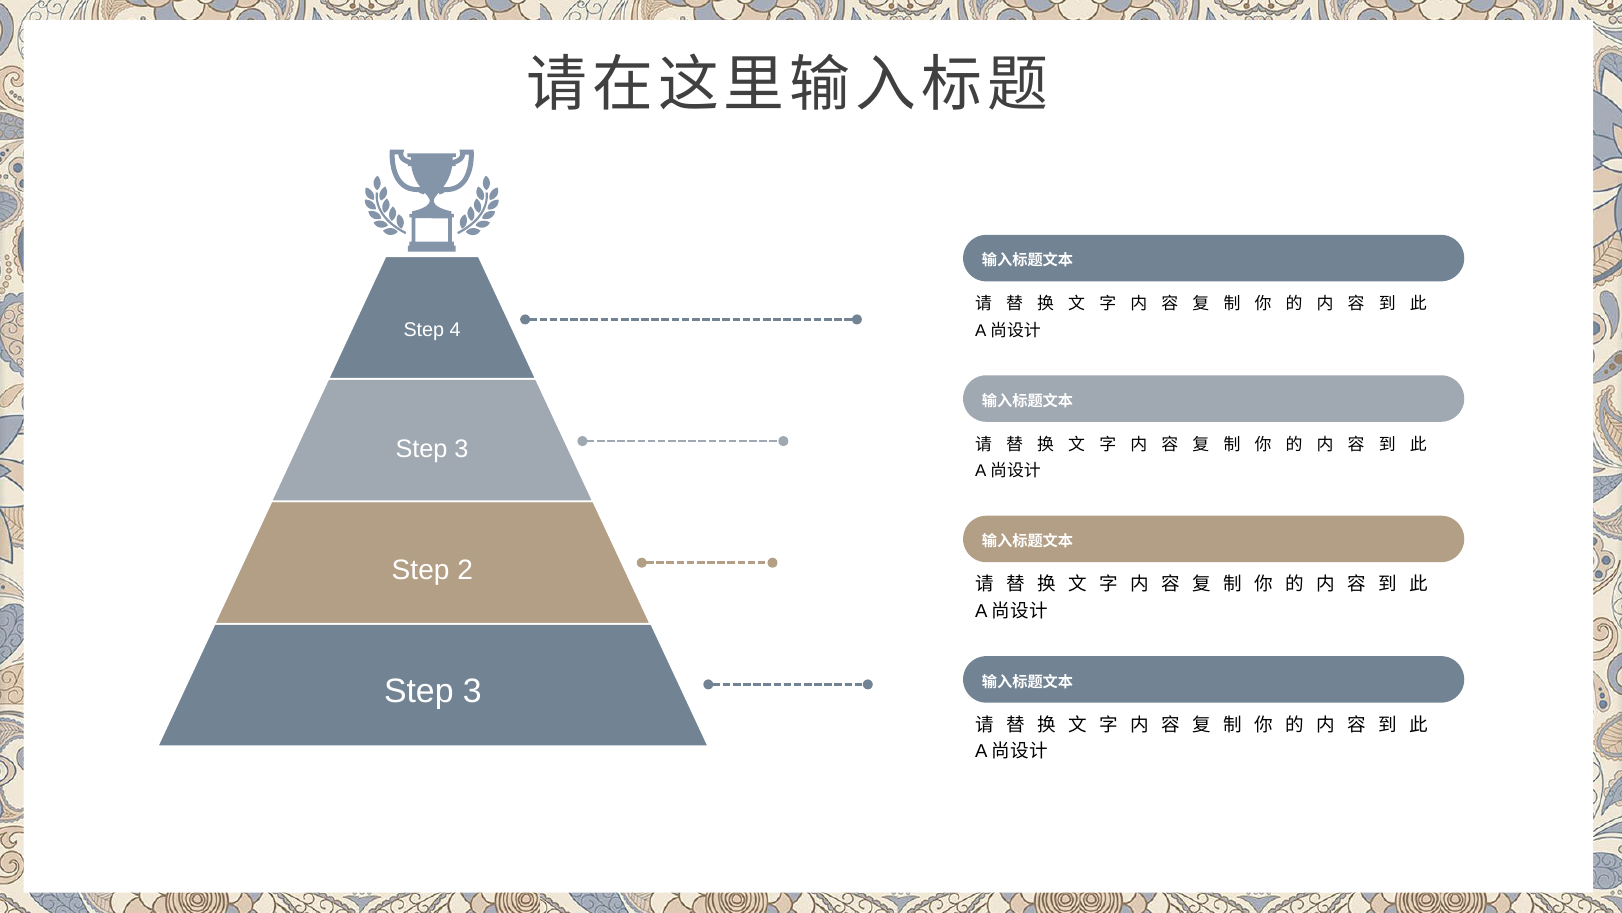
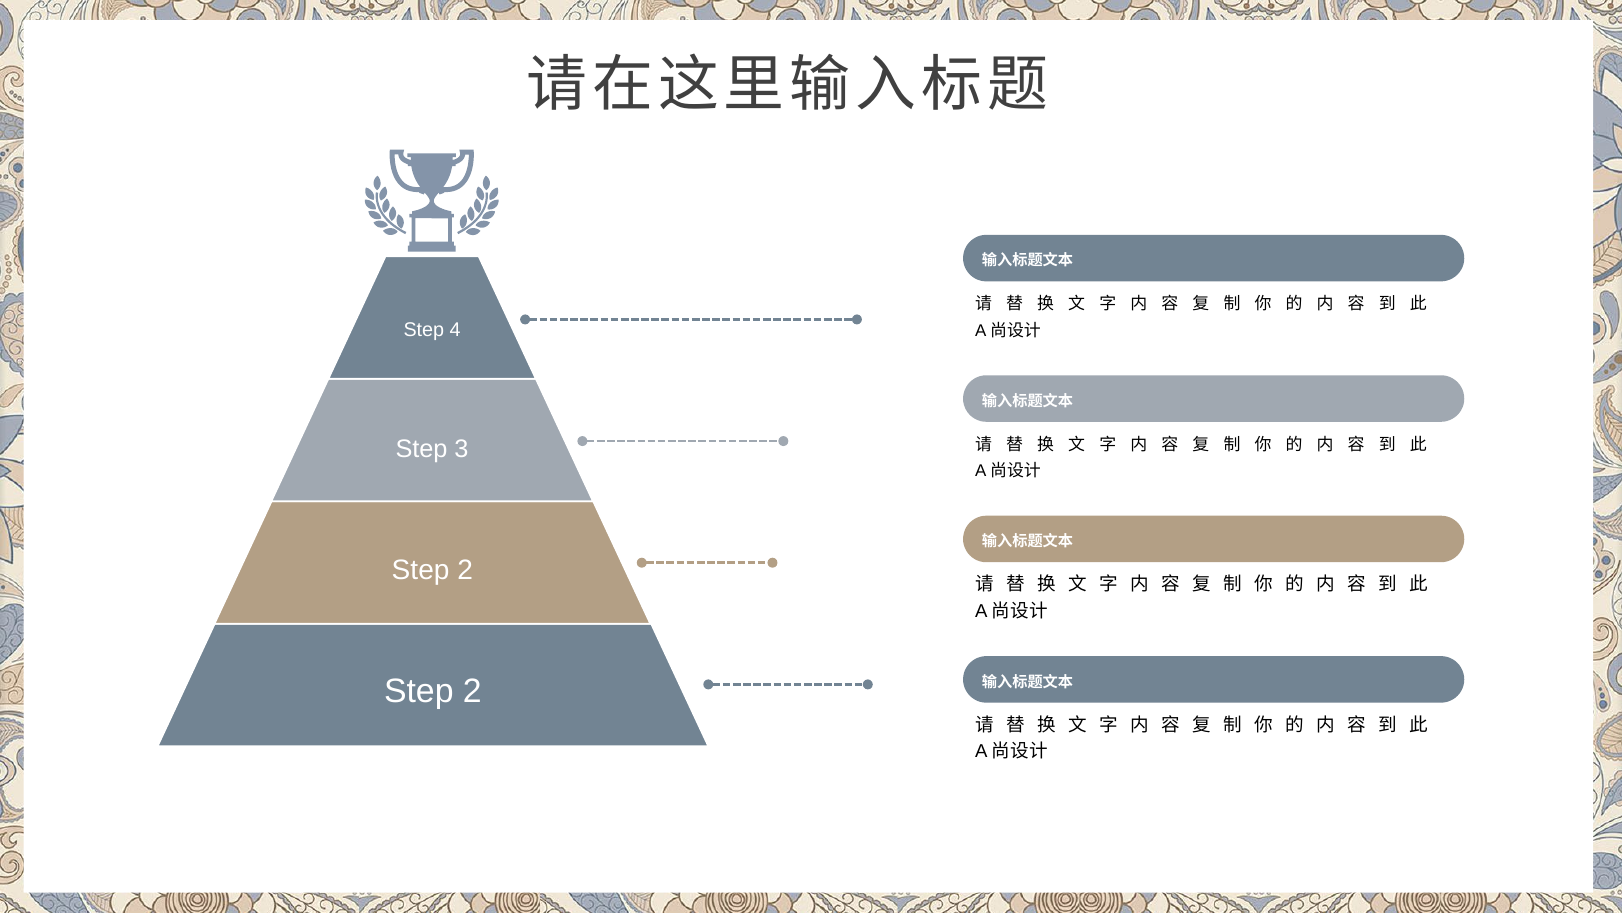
3: 3 -> 2 (472, 691)
